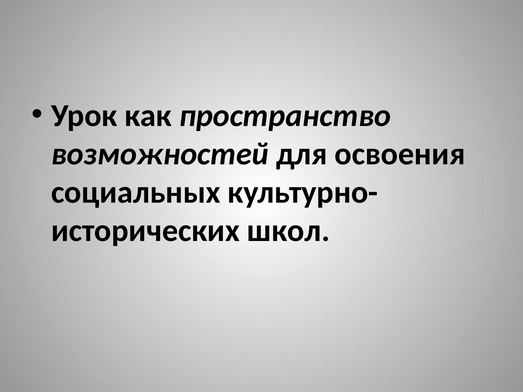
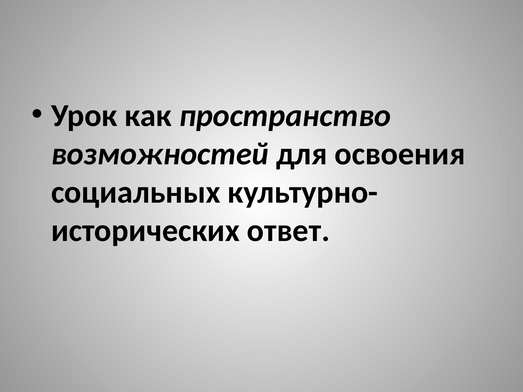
школ: школ -> ответ (288, 231)
